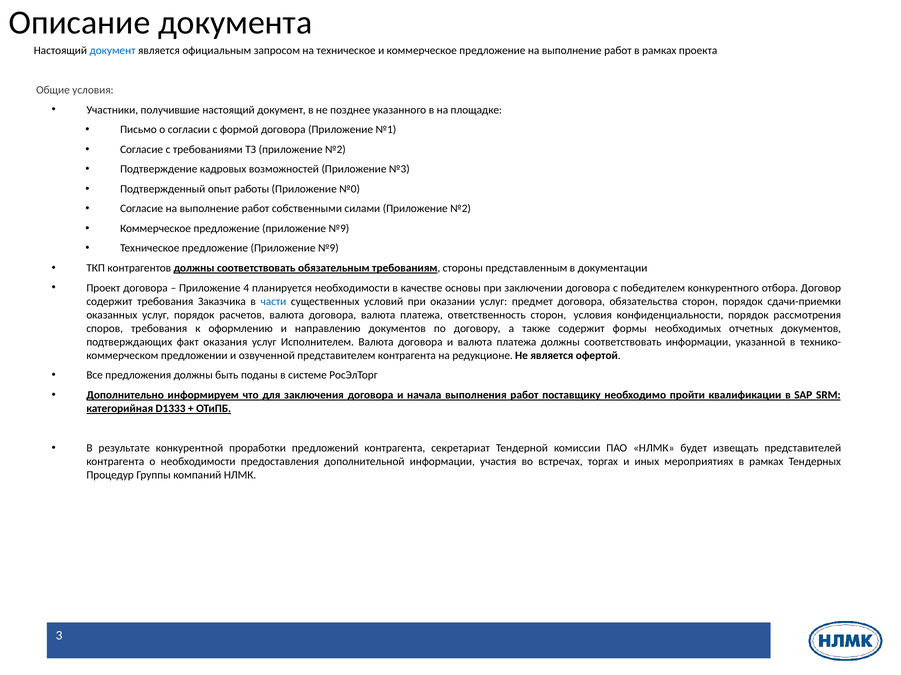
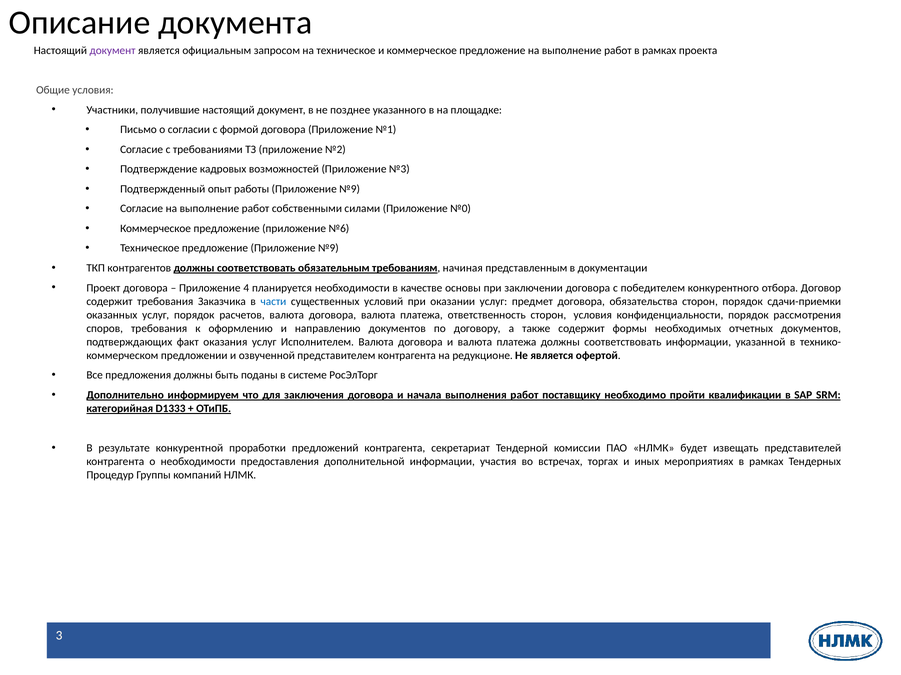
документ colour: blue -> purple (113, 50)
работы Приложение №0: №0 -> №9 (350, 189)
силами Приложение №2: №2 -> №0 (461, 209)
Коммерческое предложение приложение №9: №9 -> №6 (339, 229)
стороны: стороны -> начиная (463, 268)
